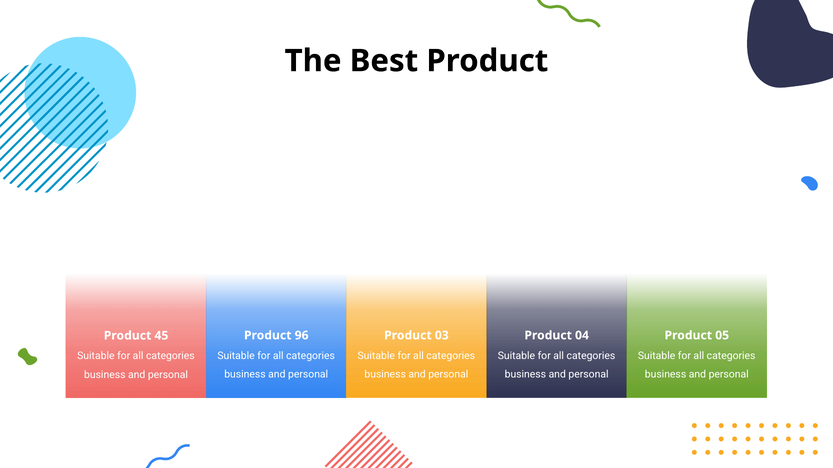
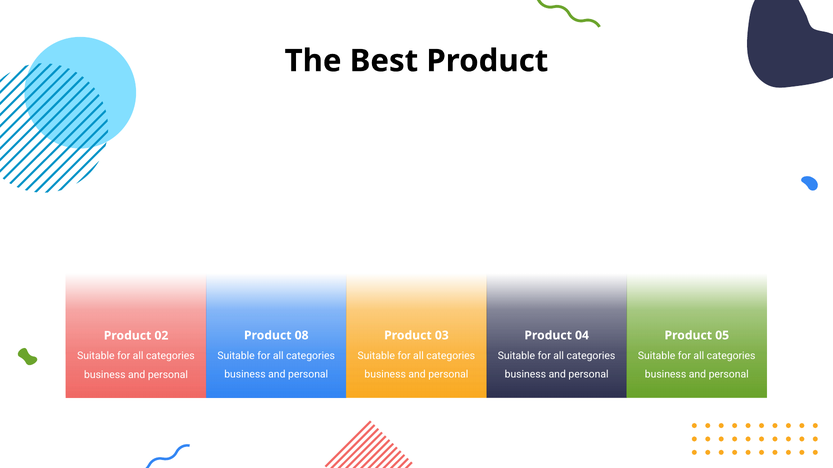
96: 96 -> 08 (302, 336)
45: 45 -> 02 (161, 336)
